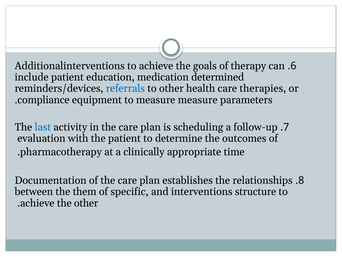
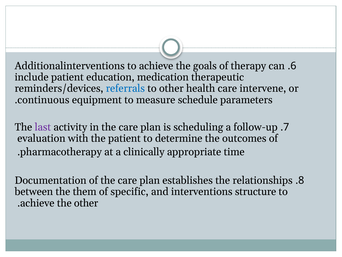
determined: determined -> therapeutic (218, 77)
therapies: therapies -> intervene (263, 88)
compliance: compliance -> continuous (43, 100)
measure measure: measure -> schedule (198, 100)
last colour: blue -> purple (43, 127)
